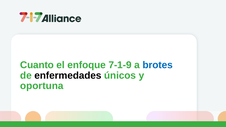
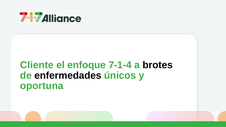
Cuanto: Cuanto -> Cliente (37, 65)
7-1-9: 7-1-9 -> 7-1-4 (120, 65)
brotes colour: blue -> black (158, 65)
